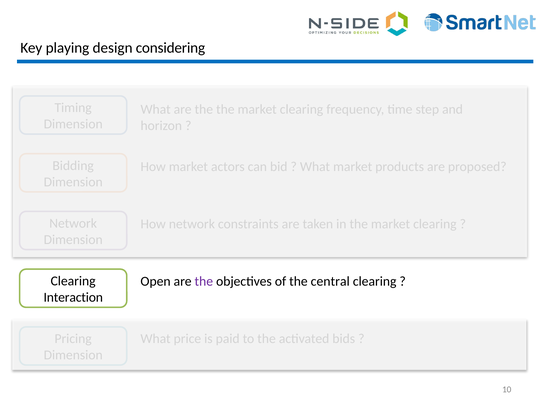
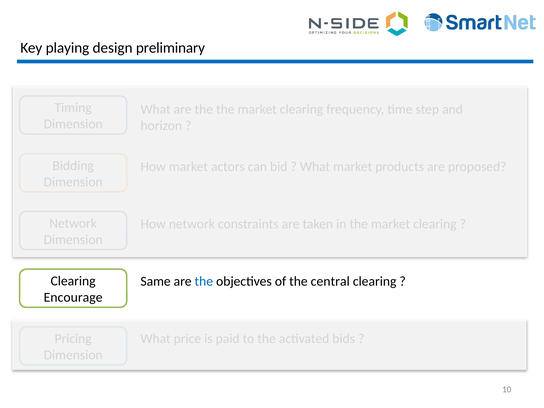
considering: considering -> preliminary (170, 48)
Open: Open -> Same (156, 281)
the colour: purple -> blue (204, 281)
Interaction: Interaction -> Encourage (73, 297)
